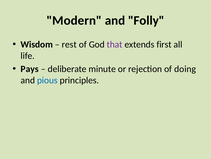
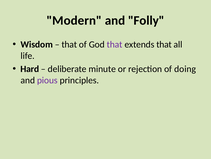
rest: rest -> that (69, 44)
extends first: first -> that (164, 44)
Pays: Pays -> Hard (30, 69)
pious colour: blue -> purple (47, 80)
